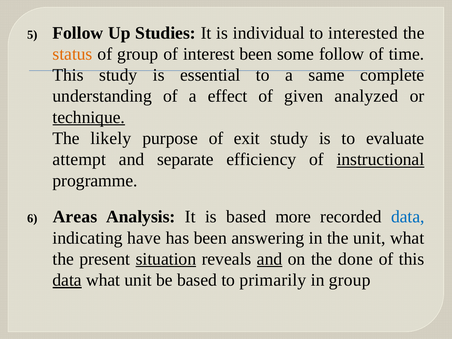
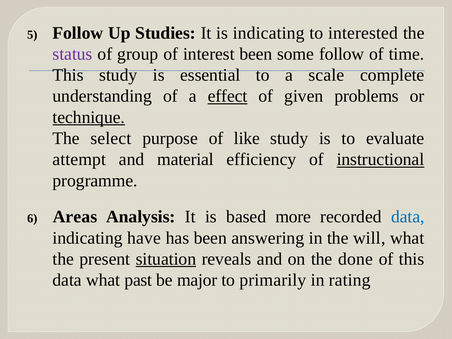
is individual: individual -> indicating (269, 33)
status colour: orange -> purple (73, 54)
same: same -> scale (327, 75)
effect underline: none -> present (228, 96)
analyzed: analyzed -> problems (367, 96)
likely: likely -> select (111, 138)
exit: exit -> like (247, 138)
separate: separate -> material (185, 159)
the unit: unit -> will (369, 238)
and underline: present -> none (270, 259)
data underline: present -> none (67, 280)
what unit: unit -> past (138, 280)
be based: based -> major (197, 280)
in group: group -> rating (350, 280)
